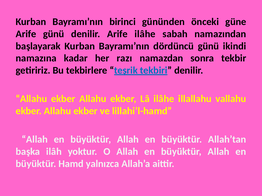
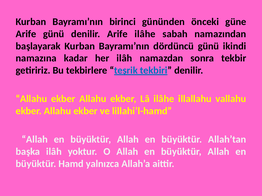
her razı: razı -> ilâh (124, 58)
